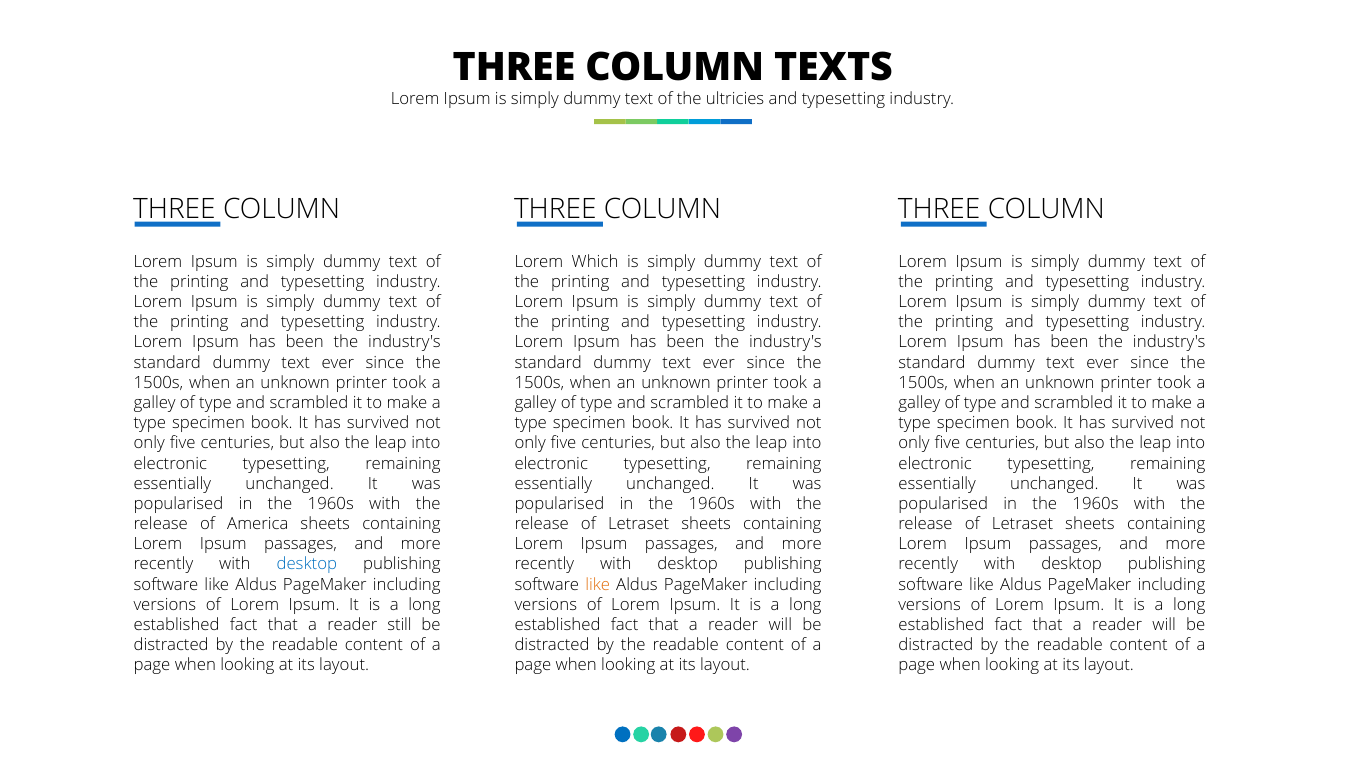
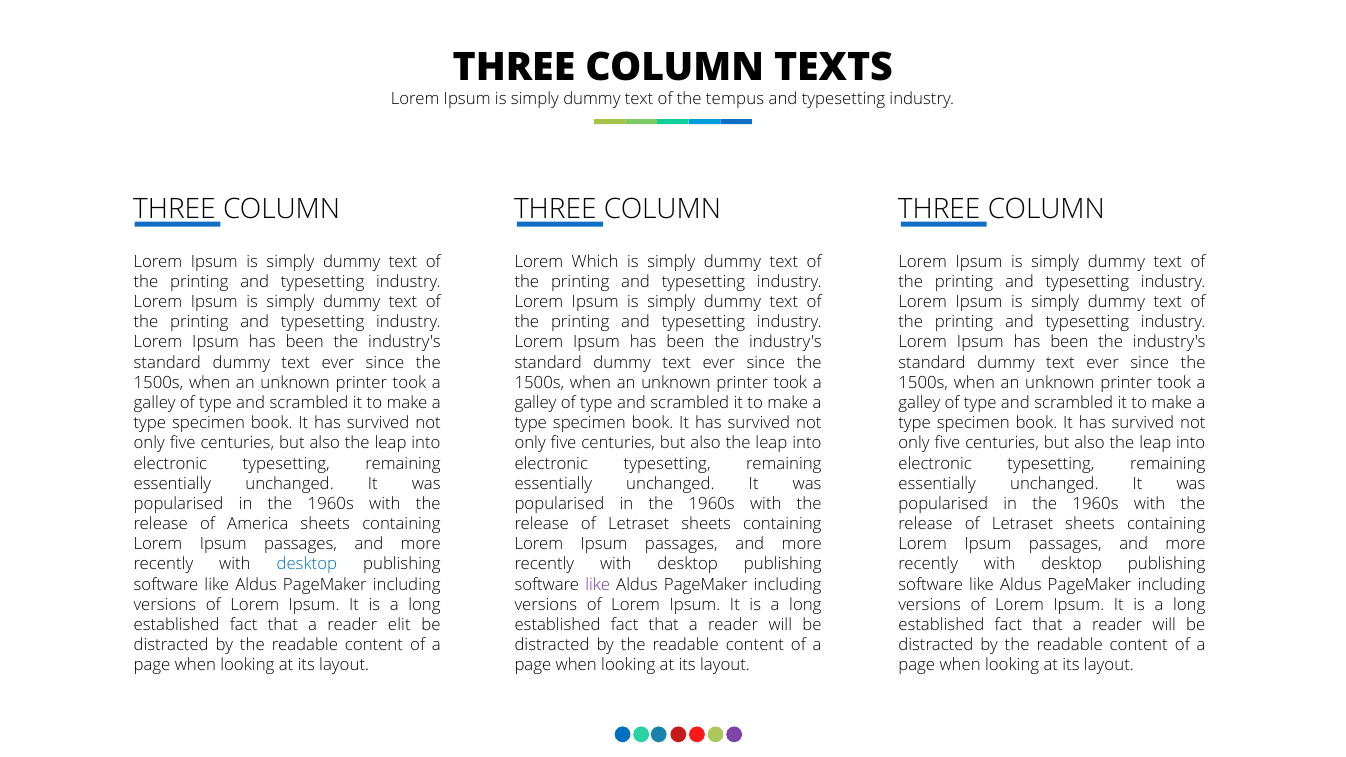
ultricies: ultricies -> tempus (735, 99)
like colour: orange -> purple (598, 585)
still: still -> elit (399, 625)
